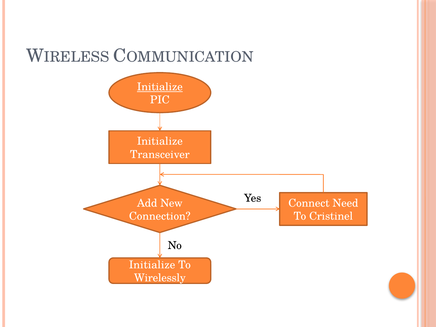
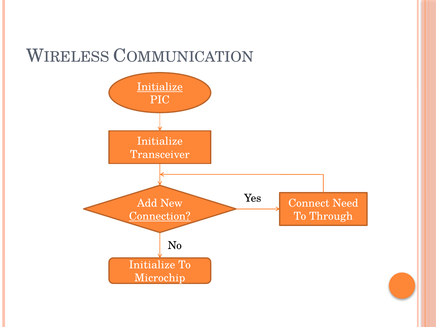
Connection underline: none -> present (160, 216)
Cristinel: Cristinel -> Through (331, 216)
Wirelessly: Wirelessly -> Microchip (160, 278)
